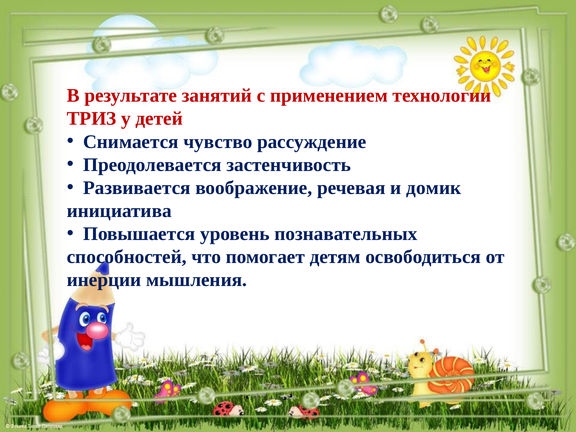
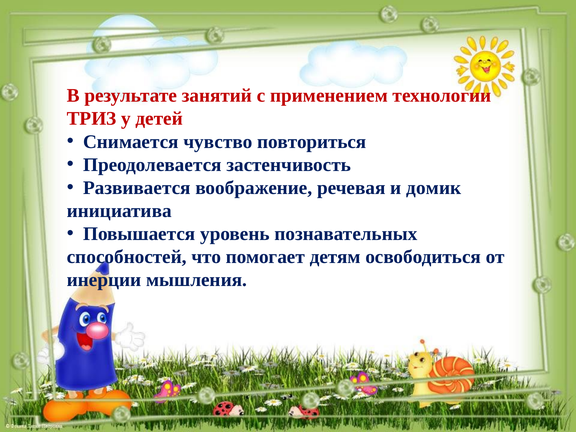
рассуждение: рассуждение -> повториться (312, 142)
